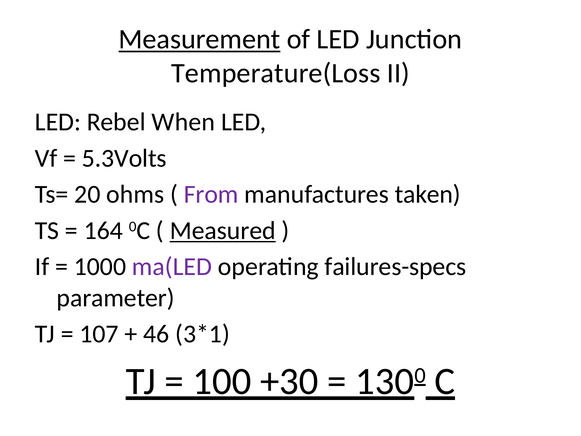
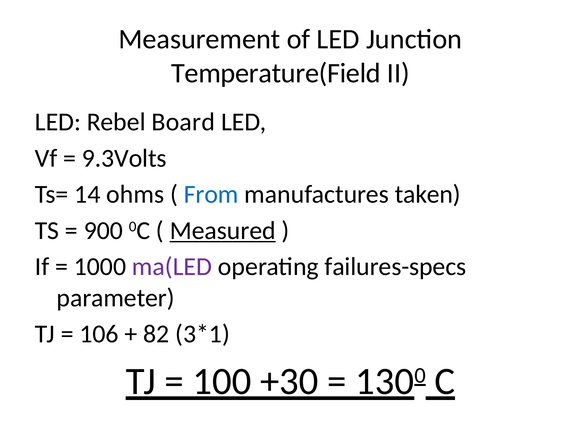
Measurement underline: present -> none (199, 39)
Temperature(Loss: Temperature(Loss -> Temperature(Field (276, 73)
When: When -> Board (183, 122)
5.3Volts: 5.3Volts -> 9.3Volts (124, 158)
20: 20 -> 14 (87, 194)
From colour: purple -> blue (211, 194)
164: 164 -> 900 (103, 230)
107: 107 -> 106 (99, 334)
46: 46 -> 82 (156, 334)
